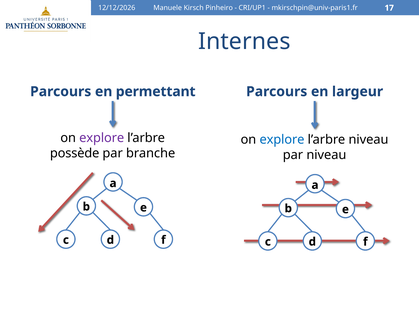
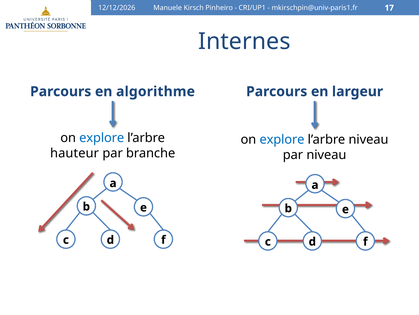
permettant: permettant -> algorithme (156, 91)
explore colour: purple -> blue (102, 138)
possède: possède -> hauteur (75, 153)
